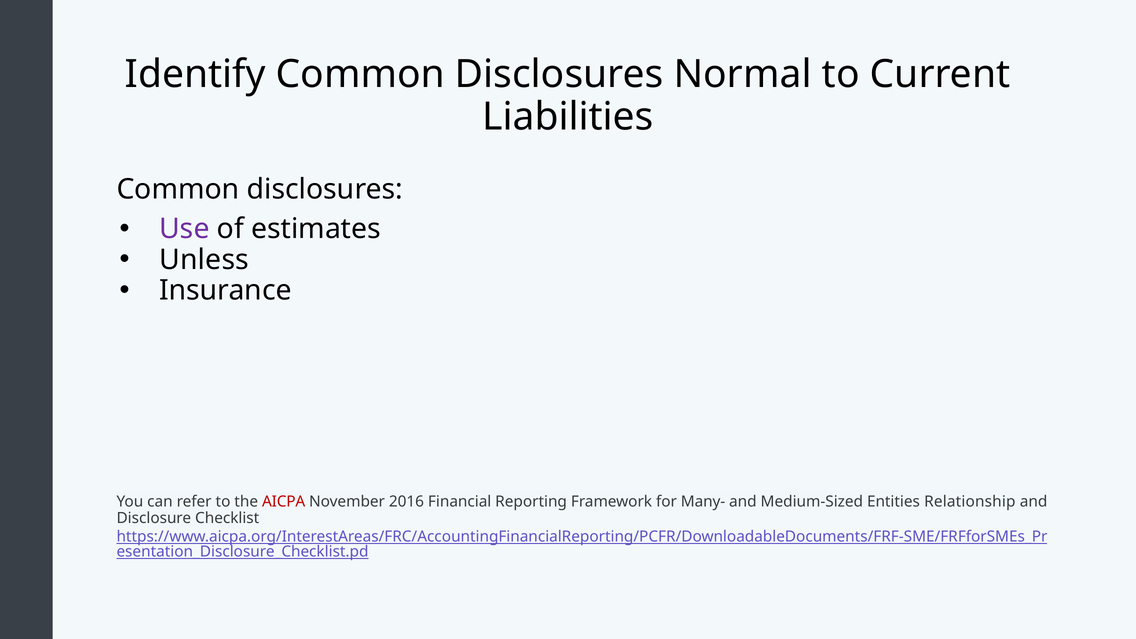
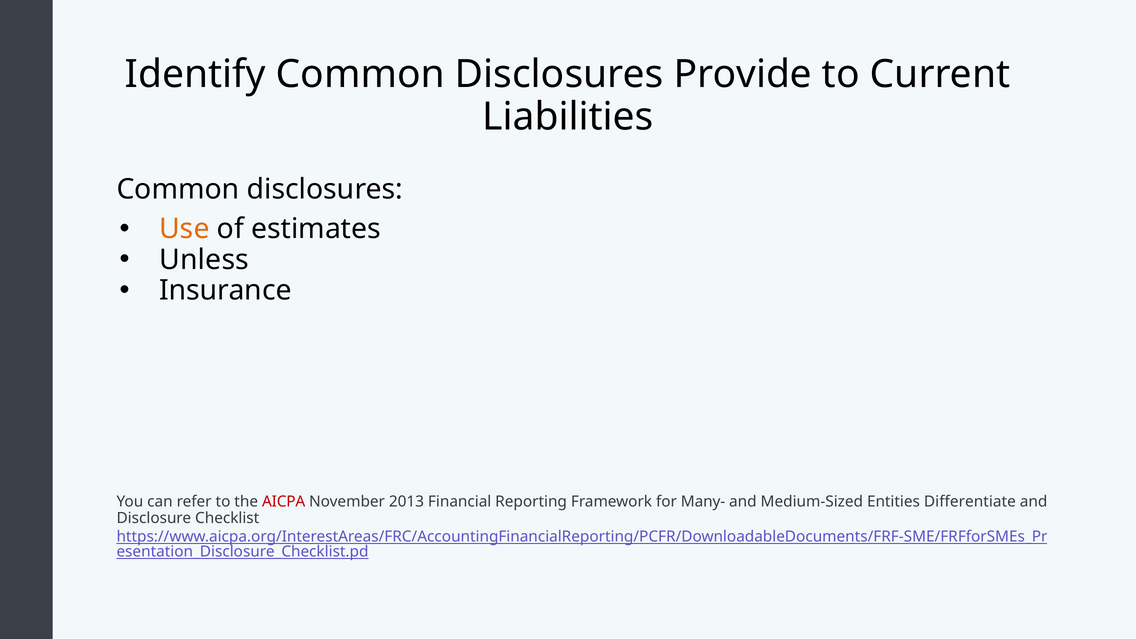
Normal: Normal -> Provide (743, 74)
Use colour: purple -> orange (184, 229)
2016: 2016 -> 2013 (406, 502)
Relationship: Relationship -> Differentiate (970, 502)
